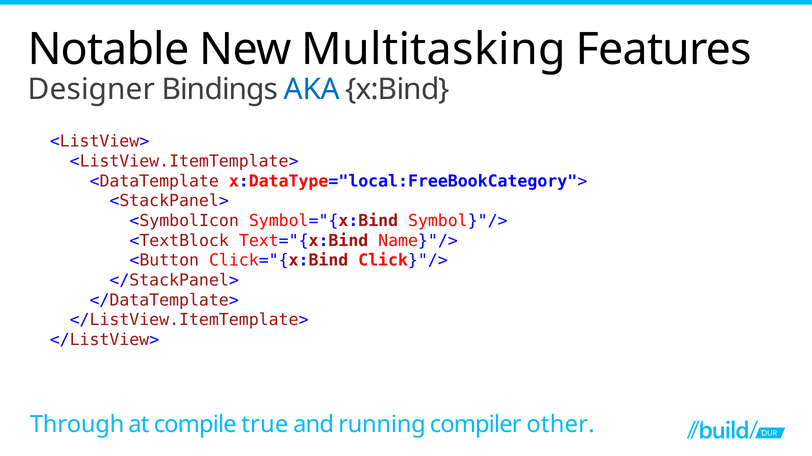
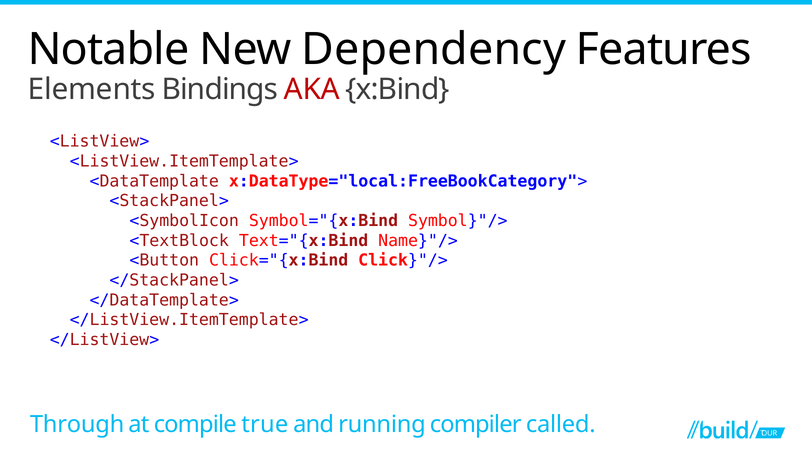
Multitasking: Multitasking -> Dependency (434, 49)
Designer: Designer -> Elements (92, 90)
AKA colour: blue -> red (312, 90)
other: other -> called (561, 425)
